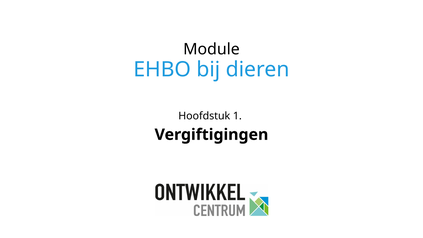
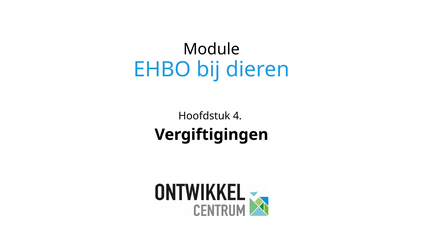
1: 1 -> 4 (237, 116)
